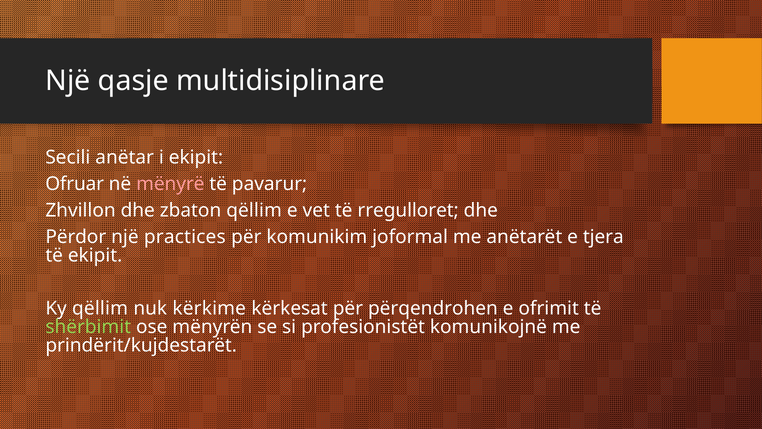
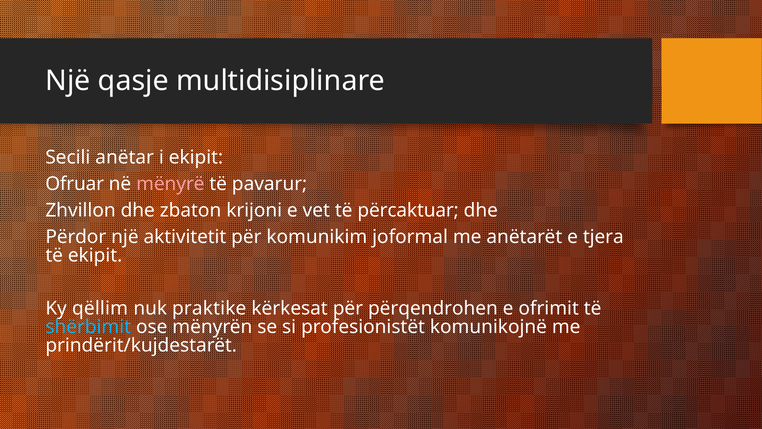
zbaton qëllim: qëllim -> krijoni (254, 210)
rregulloret: rregulloret -> përcaktuar (408, 210)
practices: practices -> aktivitetit (185, 237)
kërkime: kërkime -> praktike (209, 308)
shërbimit colour: light green -> light blue (88, 327)
